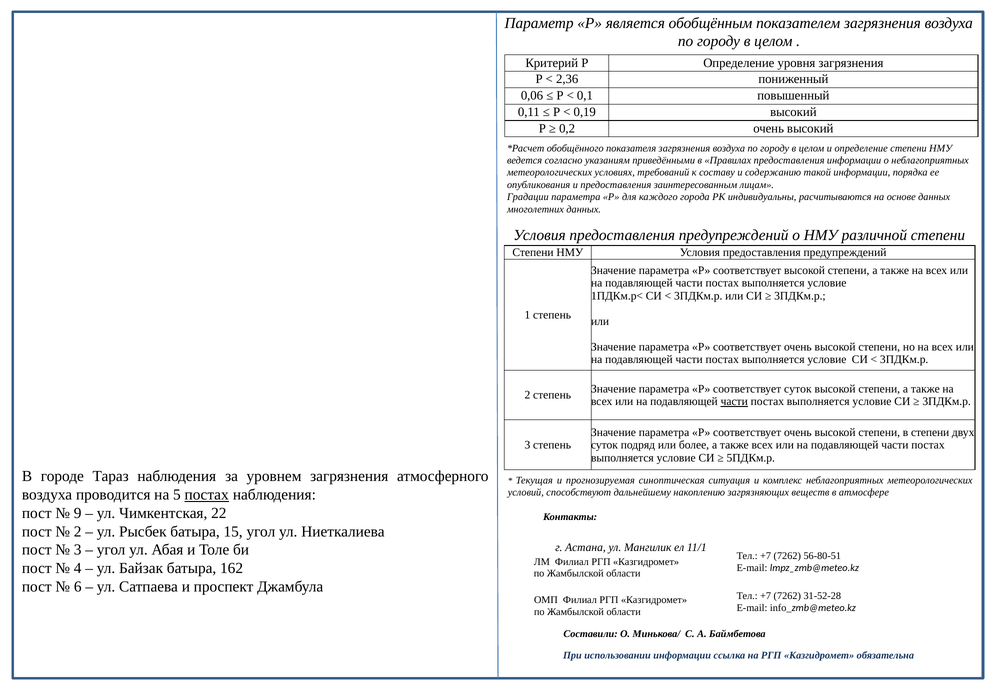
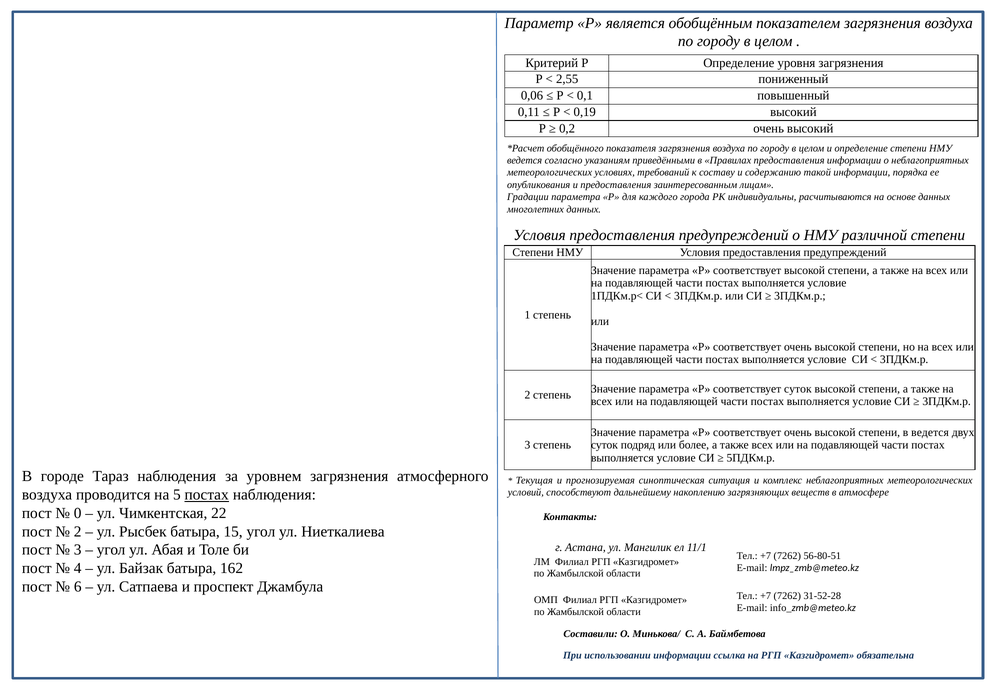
2,36: 2,36 -> 2,55 (567, 79)
части underline: present -> none (734, 401)
в степени: степени -> ведется (930, 432)
9: 9 -> 0 (78, 513)
